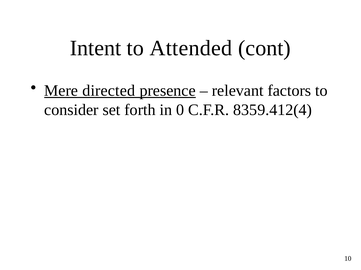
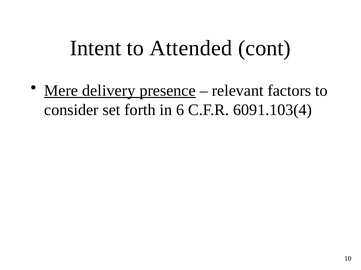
directed: directed -> delivery (109, 91)
0: 0 -> 6 (180, 110)
8359.412(4: 8359.412(4 -> 6091.103(4 (273, 110)
